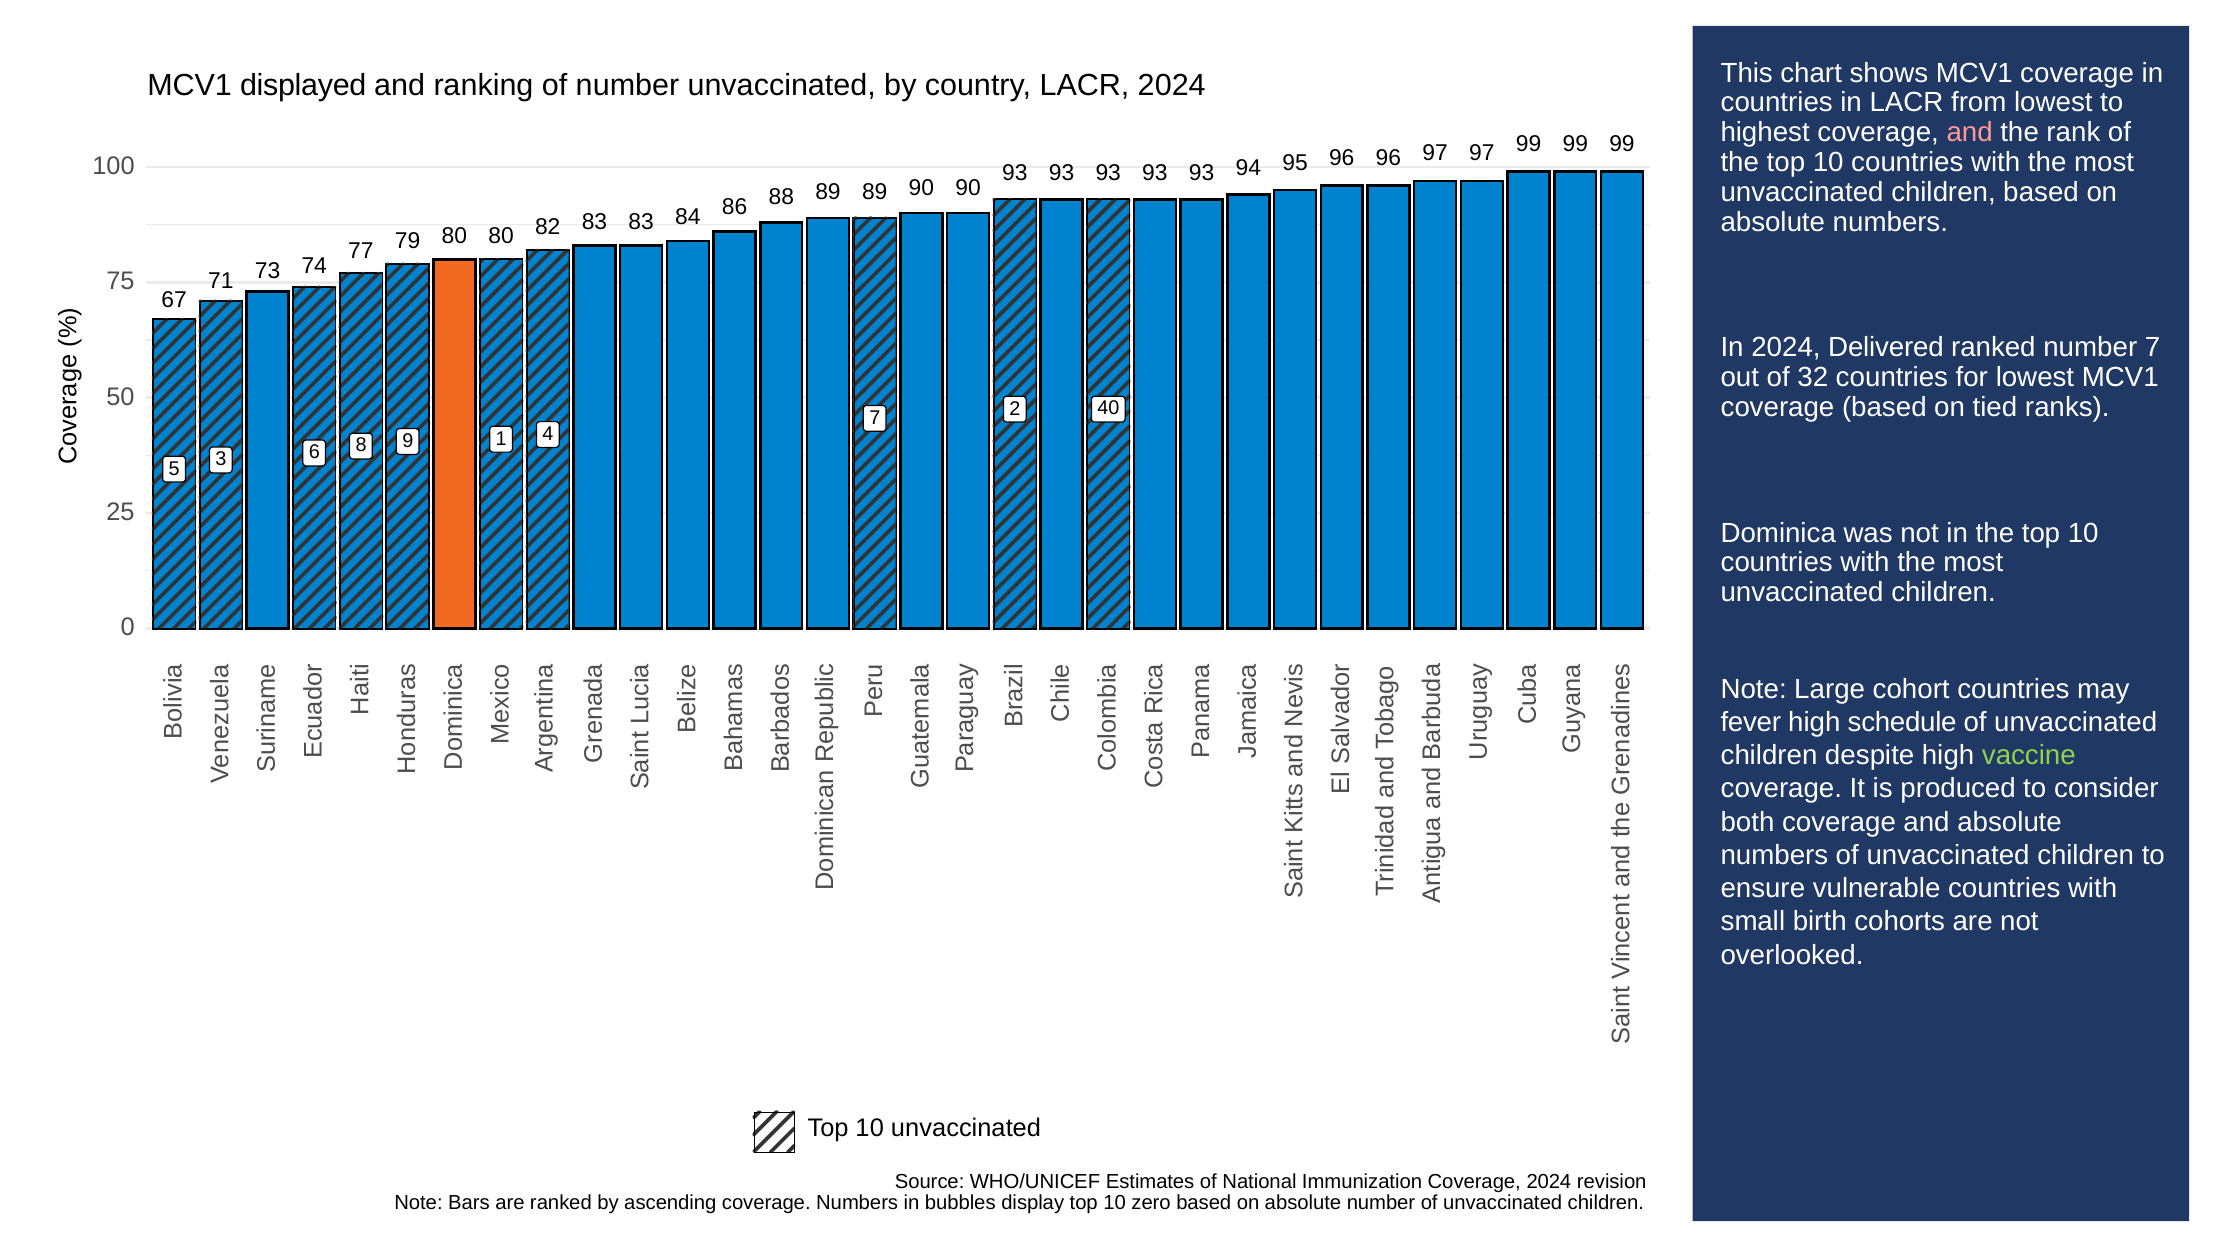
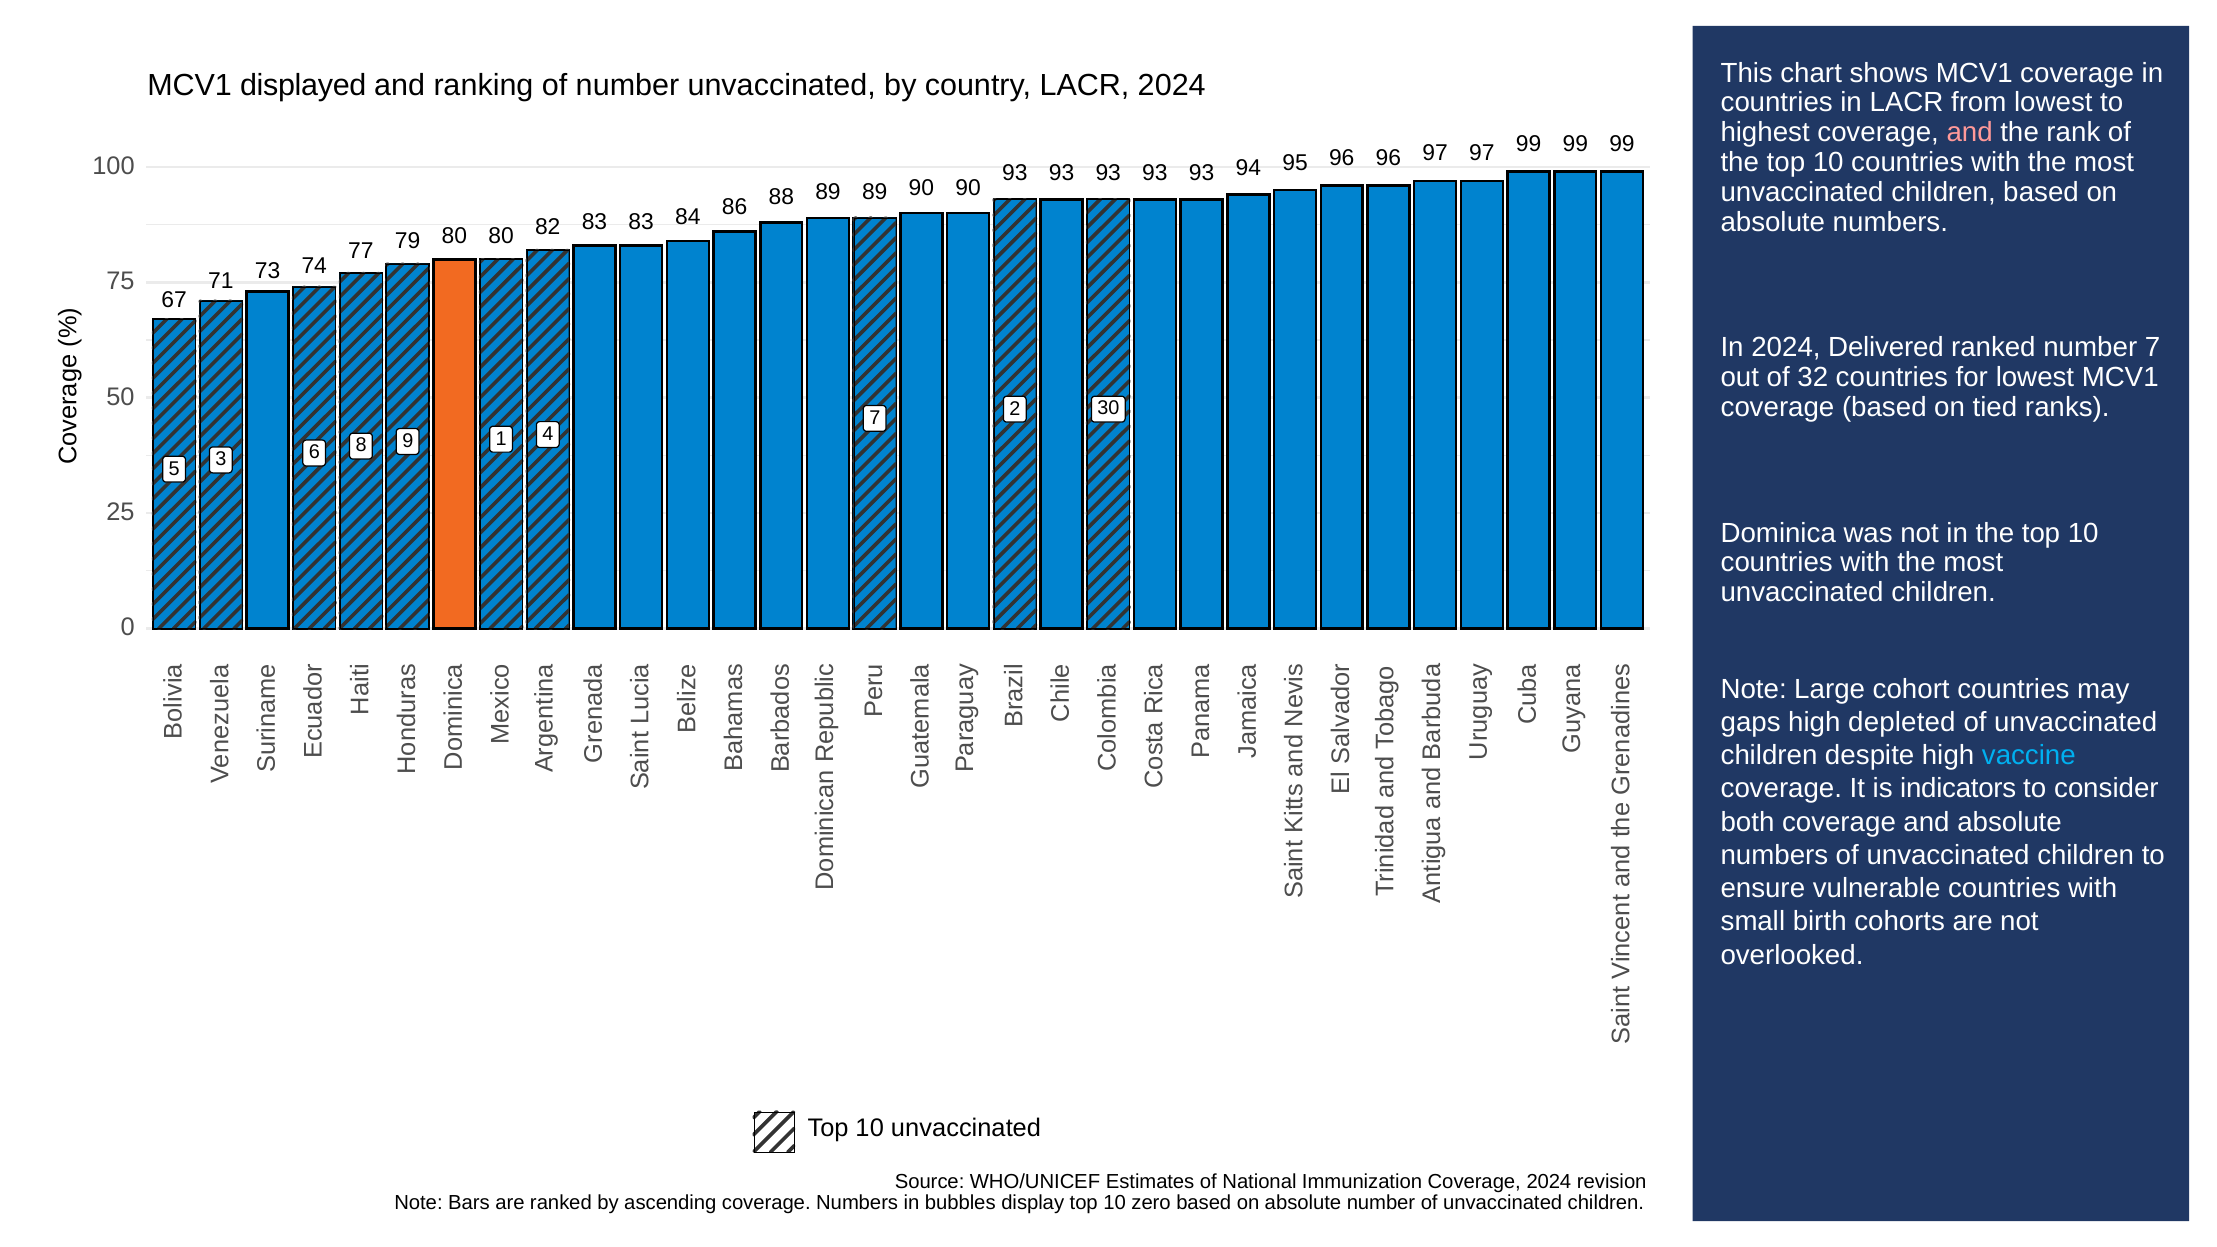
40: 40 -> 30 (1108, 408)
fever: fever -> gaps (1751, 722)
schedule: schedule -> depleted (1902, 722)
vaccine colour: light green -> light blue (2029, 756)
produced: produced -> indicators (1958, 789)
